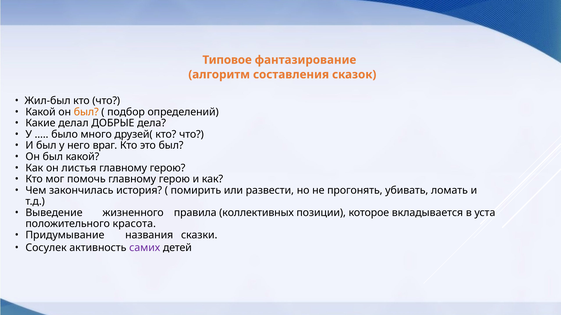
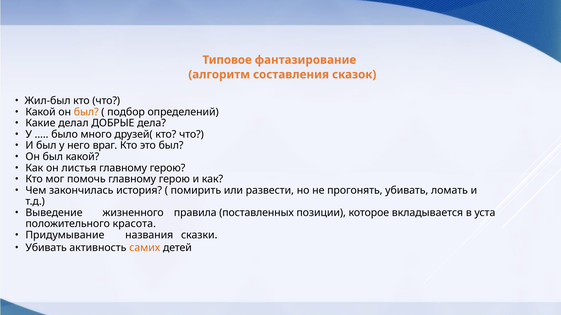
коллективных: коллективных -> поставленных (257, 213)
Сосулек: Сосулек -> Убивать (46, 248)
самих colour: purple -> orange (145, 248)
